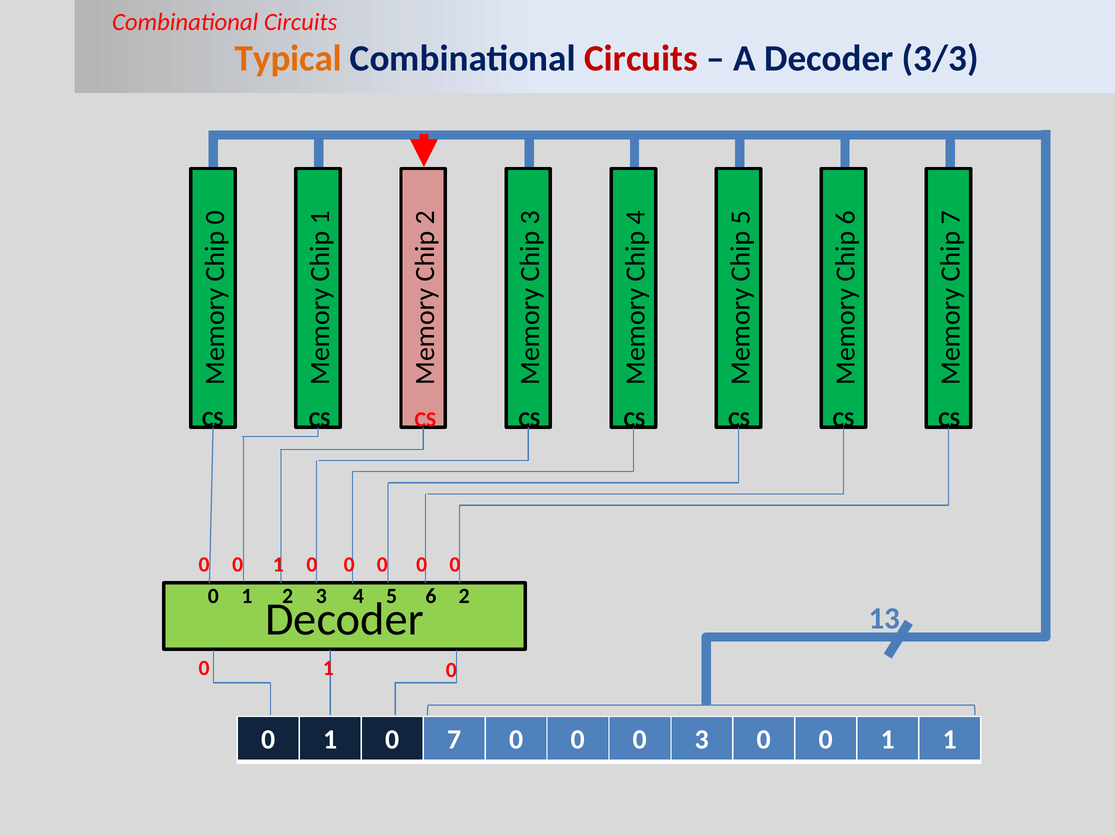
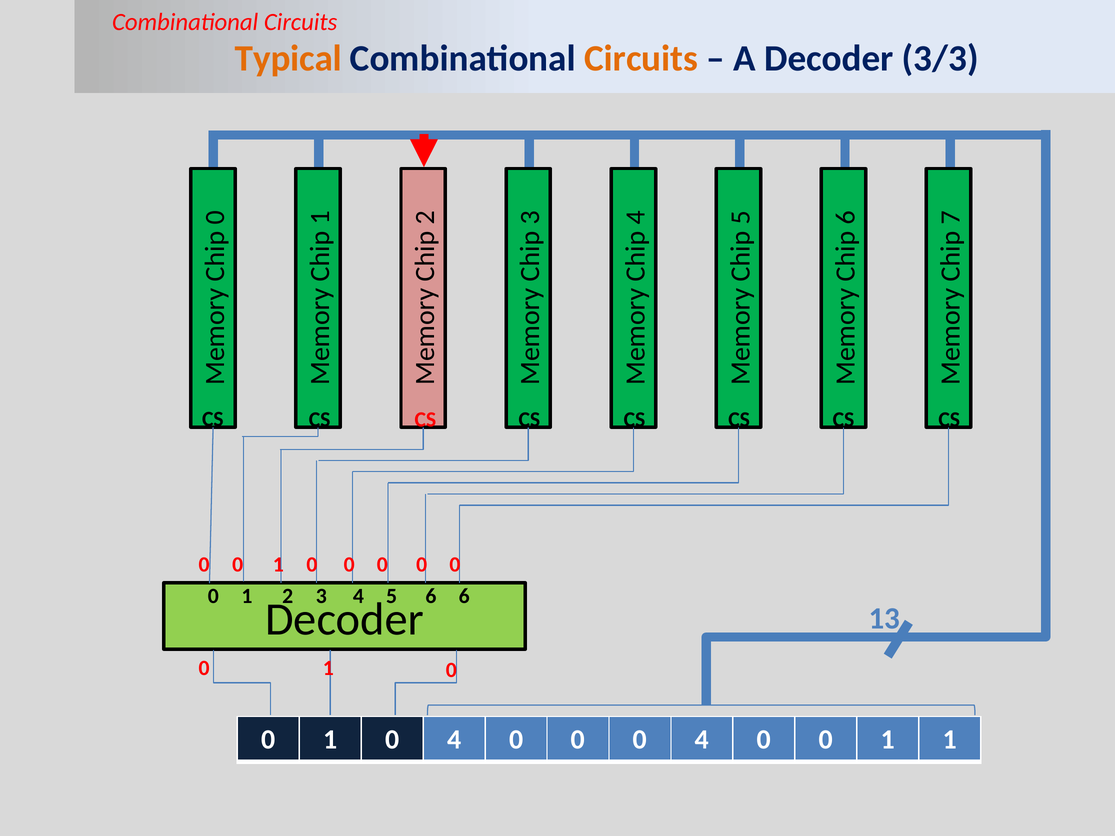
Circuits colour: red -> orange (641, 58)
6 2: 2 -> 6 (464, 596)
1 0 7: 7 -> 4 (454, 740)
0 0 3: 3 -> 4 (702, 740)
